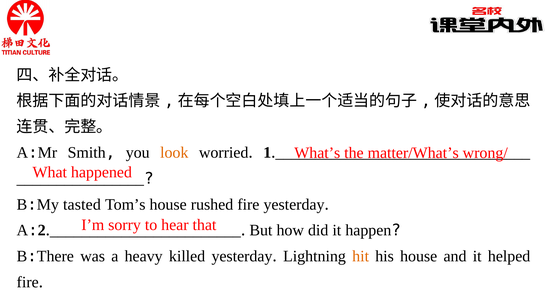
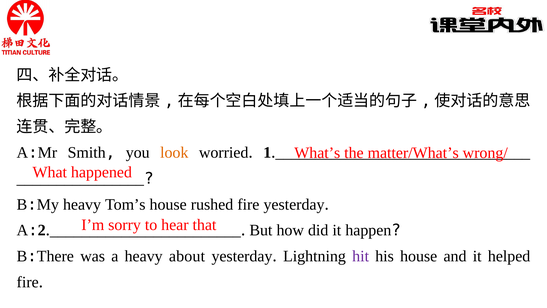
B:My tasted: tasted -> heavy (82, 204)
killed: killed -> about (187, 256)
hit colour: orange -> purple (361, 256)
